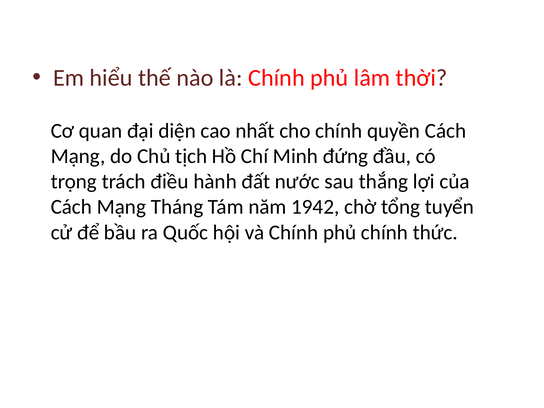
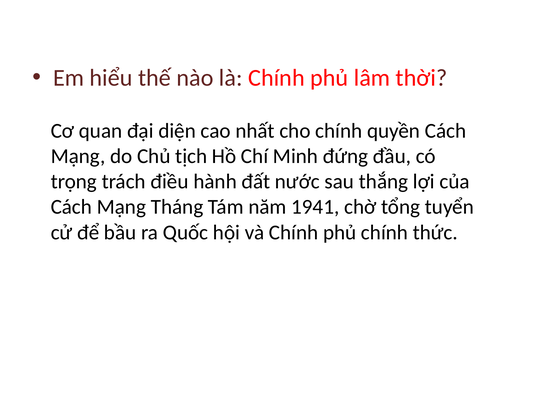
1942: 1942 -> 1941 (315, 207)
